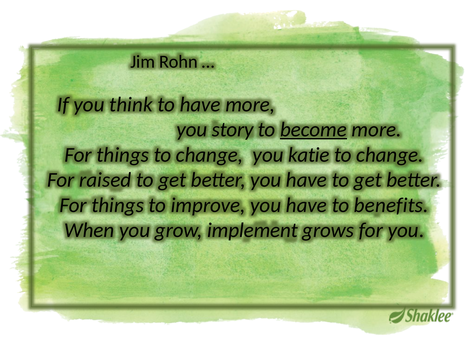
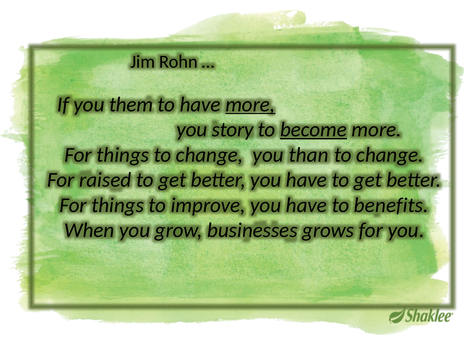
think: think -> them (131, 104)
more underline: none -> present (250, 104)
katie: katie -> than (309, 155)
implement: implement -> businesses (252, 230)
